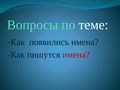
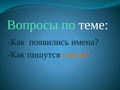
имена colour: red -> orange (76, 55)
